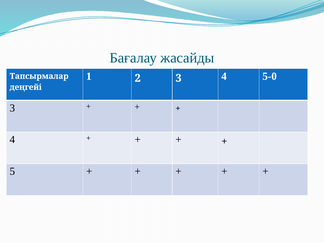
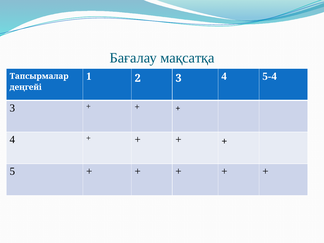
жасайды: жасайды -> мақсатқа (187, 58)
5-0: 5-0 -> 5-4 (270, 76)
